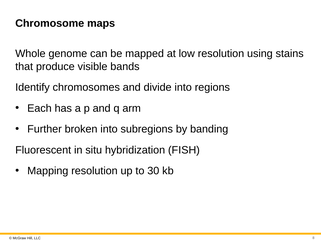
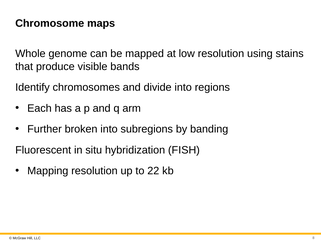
30: 30 -> 22 (153, 171)
